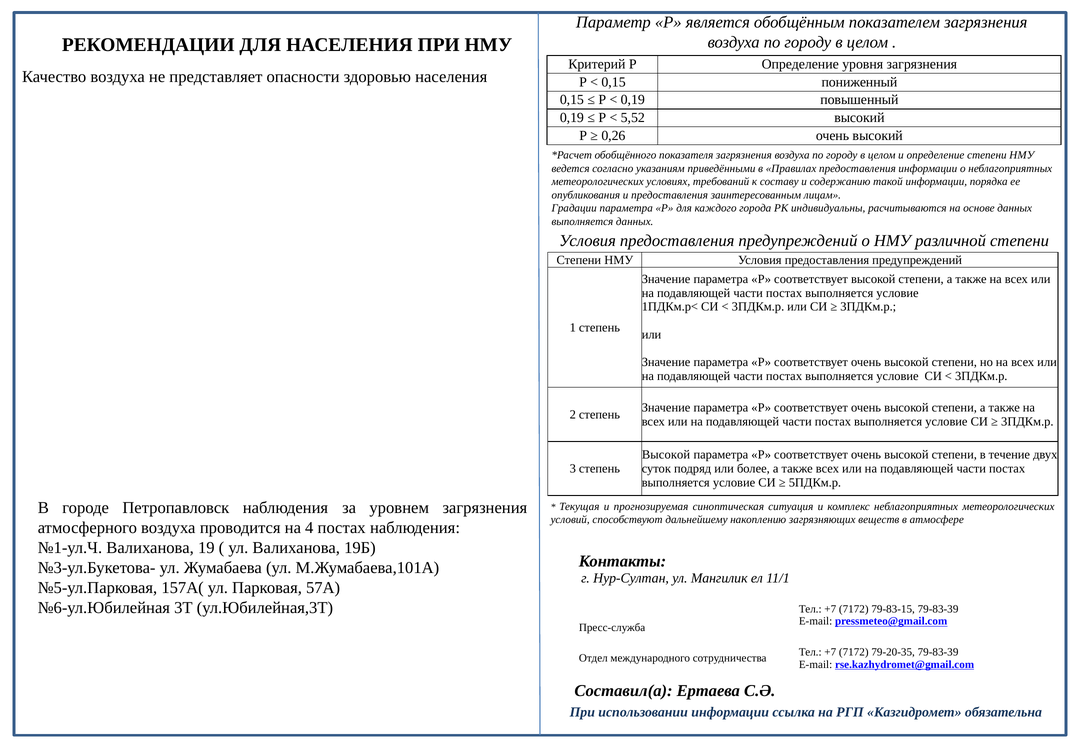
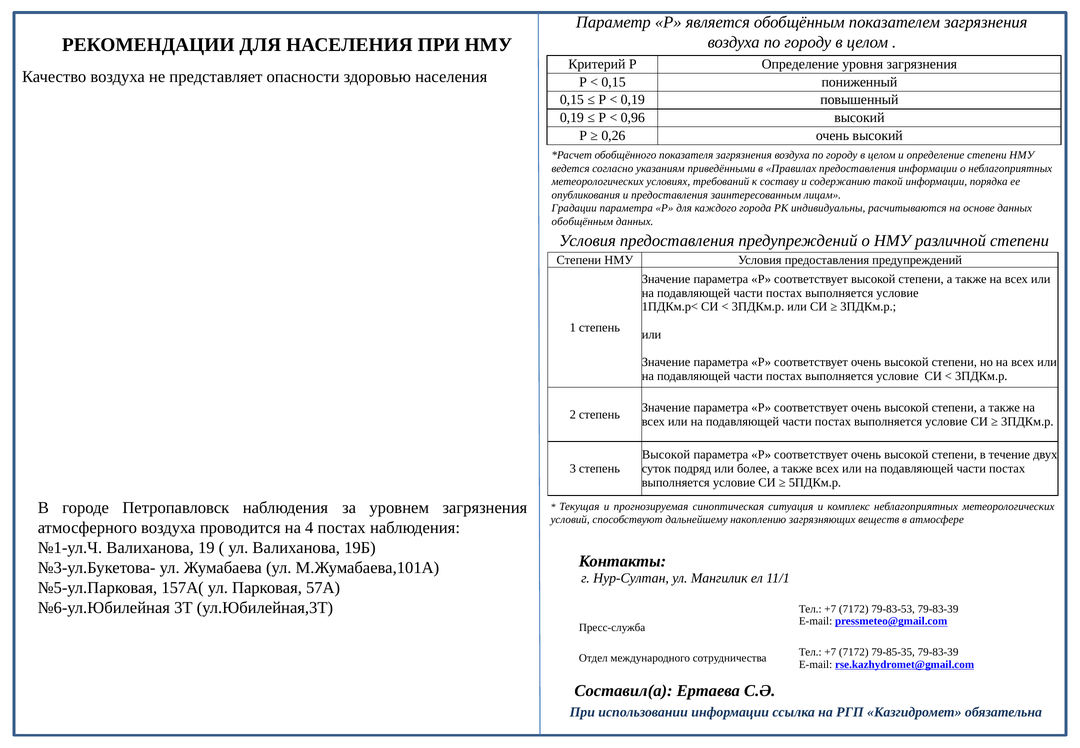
5,52: 5,52 -> 0,96 (633, 118)
выполняется: выполняется -> обобщённым (582, 221)
79-83-15: 79-83-15 -> 79-83-53 (893, 609)
79-20-35: 79-20-35 -> 79-85-35 (893, 652)
